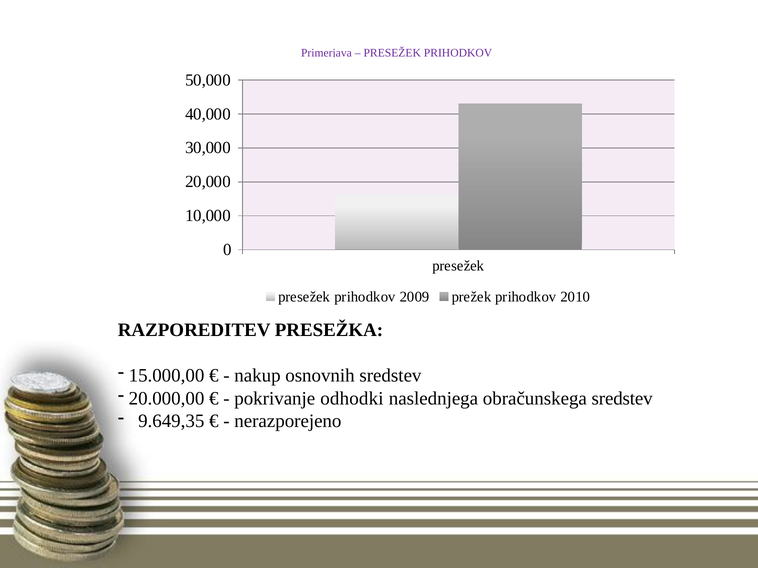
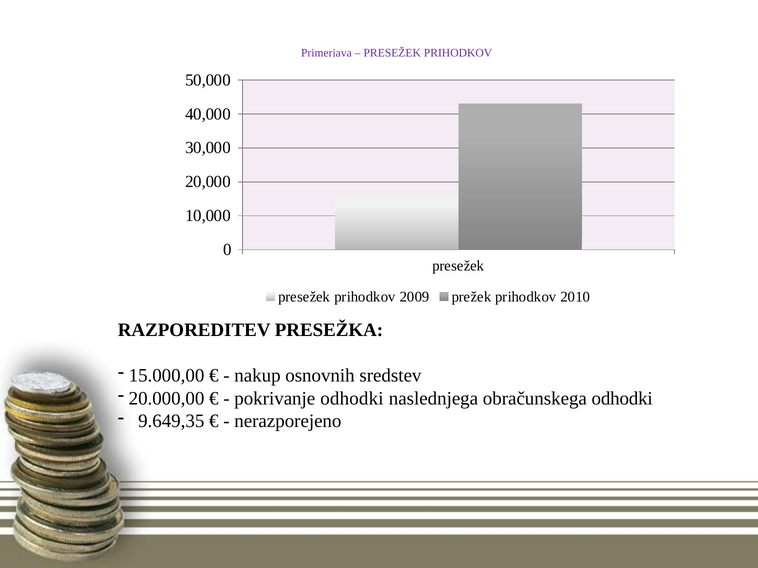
obračunskega sredstev: sredstev -> odhodki (622, 399)
